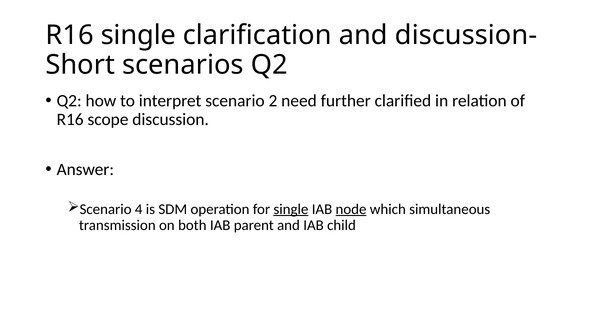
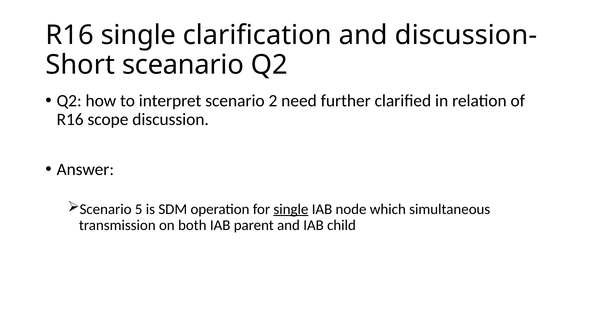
scenarios: scenarios -> sceanario (183, 65)
4: 4 -> 5 (139, 209)
node underline: present -> none (351, 209)
